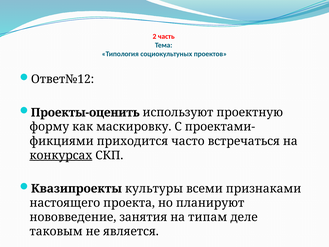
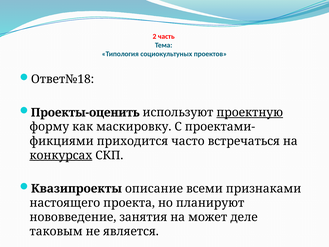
Ответ№12: Ответ№12 -> Ответ№18 (63, 79)
проектную underline: none -> present (250, 112)
культуры: культуры -> описание (154, 188)
типам: типам -> может (208, 217)
